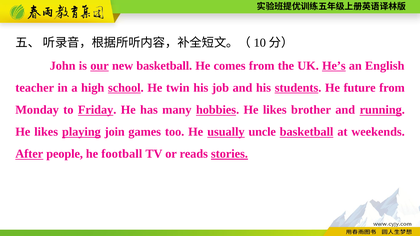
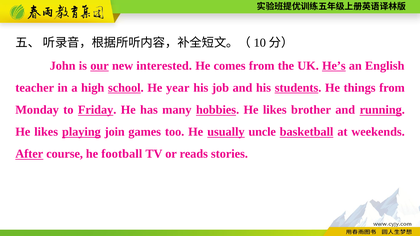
new basketball: basketball -> interested (164, 66)
twin: twin -> year (178, 88)
future: future -> things (360, 88)
people: people -> course (65, 154)
stories underline: present -> none (229, 154)
